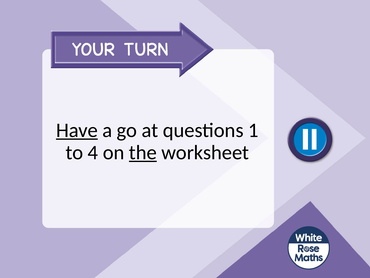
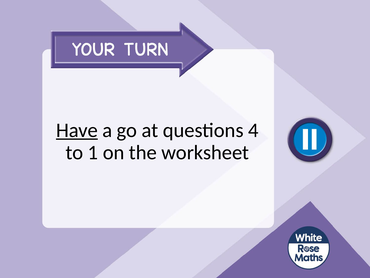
1: 1 -> 4 (253, 130)
4: 4 -> 1 (93, 152)
the underline: present -> none (143, 152)
